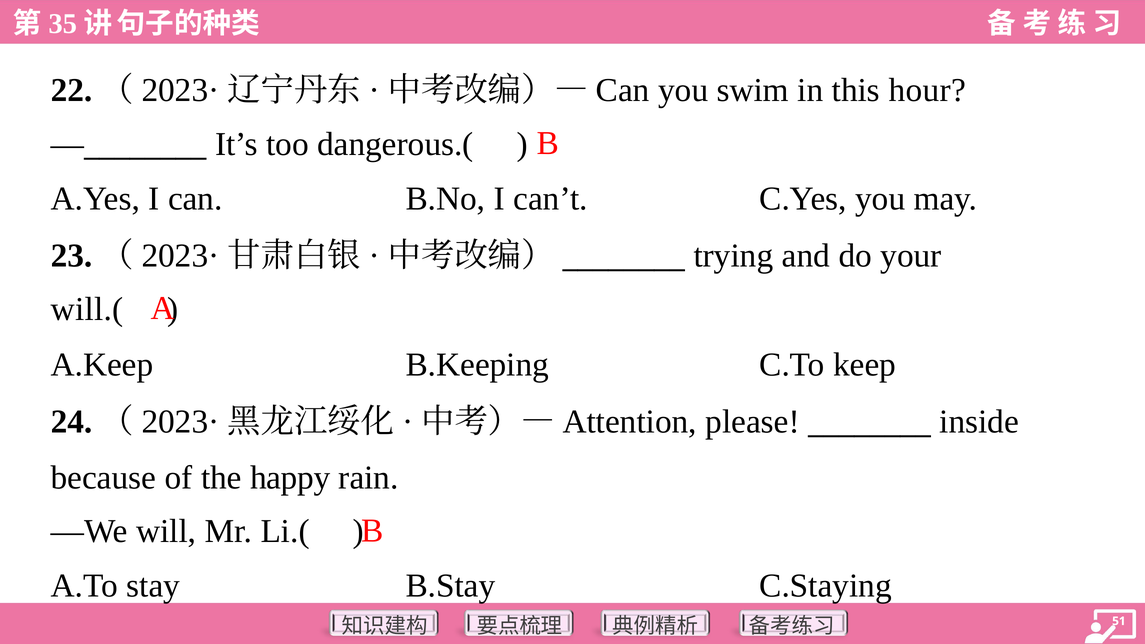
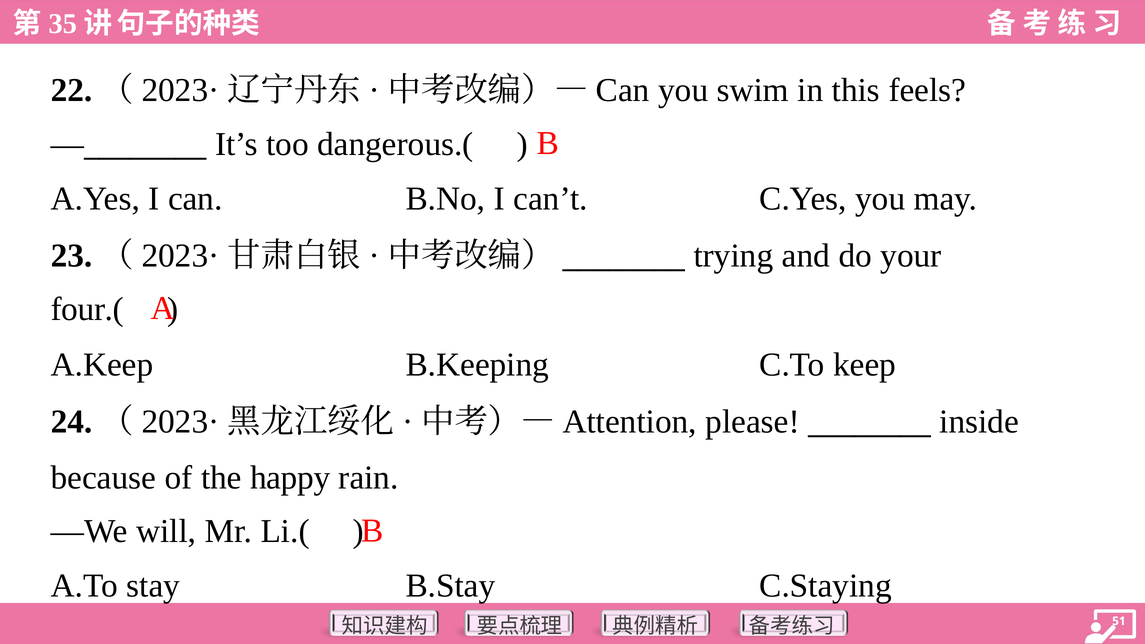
hour: hour -> feels (927, 90)
will.(: will.( -> four.( (87, 309)
